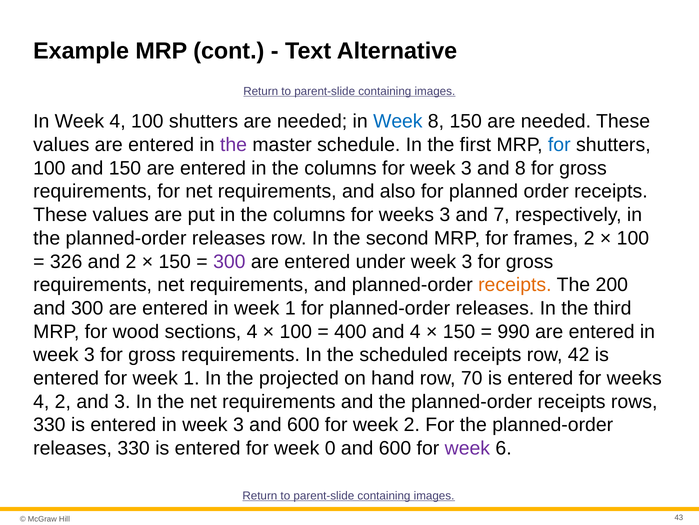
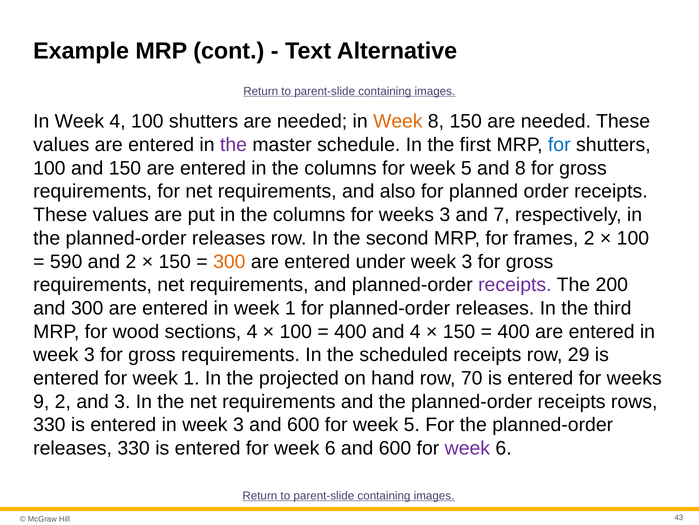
Week colour: blue -> orange (398, 121)
columns for week 3: 3 -> 5 (466, 168)
326: 326 -> 590 (66, 261)
300 colour: purple -> orange (229, 261)
receipts colour: orange -> purple (515, 285)
990: 990 -> 400 (514, 331)
42: 42 -> 29 (579, 354)
4: 4 -> 9 (41, 401)
600 for week 2: 2 -> 5 (412, 424)
entered for week 0: 0 -> 6 (330, 448)
